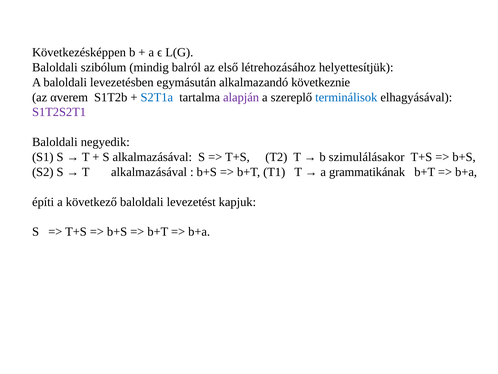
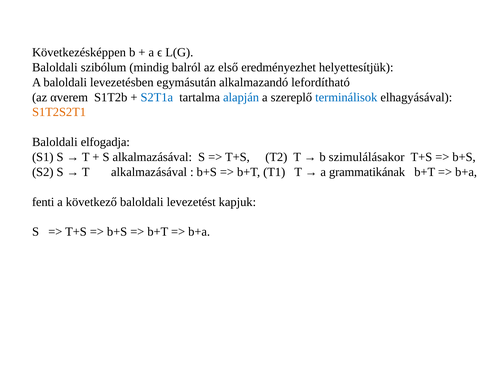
létrehozásához: létrehozásához -> eredményezhet (279, 67)
következnie: következnie -> lefordítható (321, 82)
alapján colour: purple -> blue (241, 97)
S1T2S2T1 colour: purple -> orange (59, 112)
negyedik: negyedik -> elfogadja (105, 142)
építi: építi -> fenti (43, 202)
